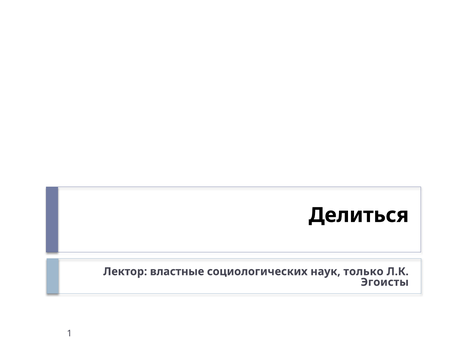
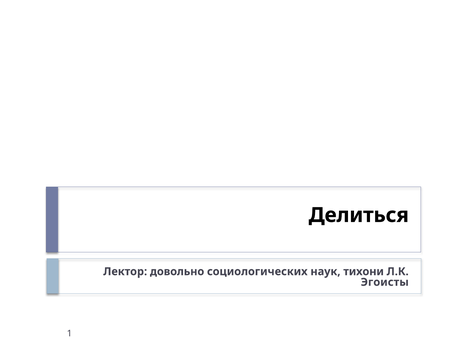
властные: властные -> довольно (177, 272)
только: только -> тихони (364, 272)
